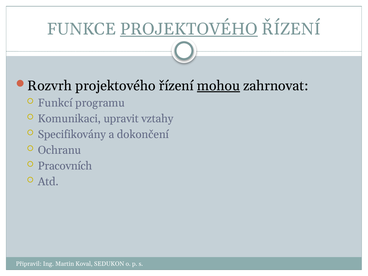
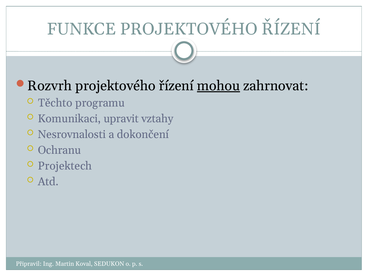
PROJEKTOVÉHO underline: present -> none (189, 29)
Funkcí: Funkcí -> Těchto (55, 103)
Specifikovány: Specifikovány -> Nesrovnalosti (72, 134)
Pracovních: Pracovních -> Projektech (65, 166)
